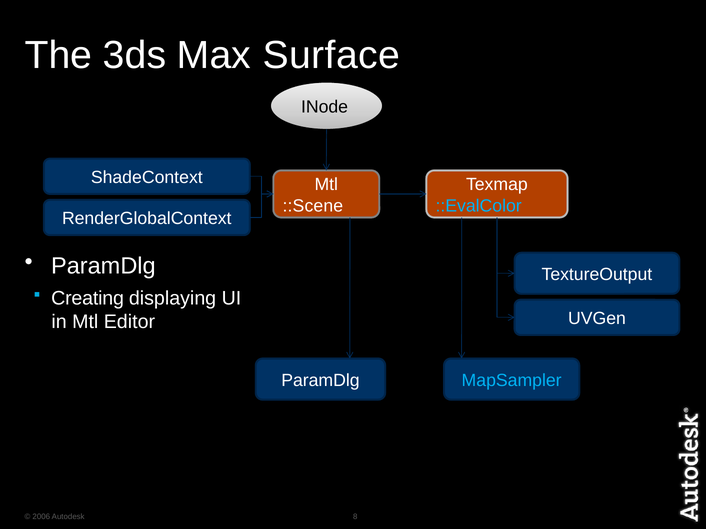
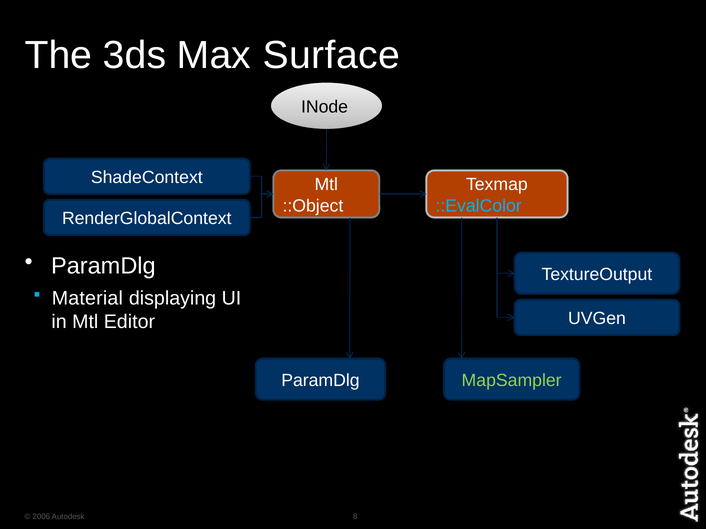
::Scene: ::Scene -> ::Object (313, 206)
Creating: Creating -> Material (87, 298)
MapSampler colour: light blue -> light green (512, 381)
